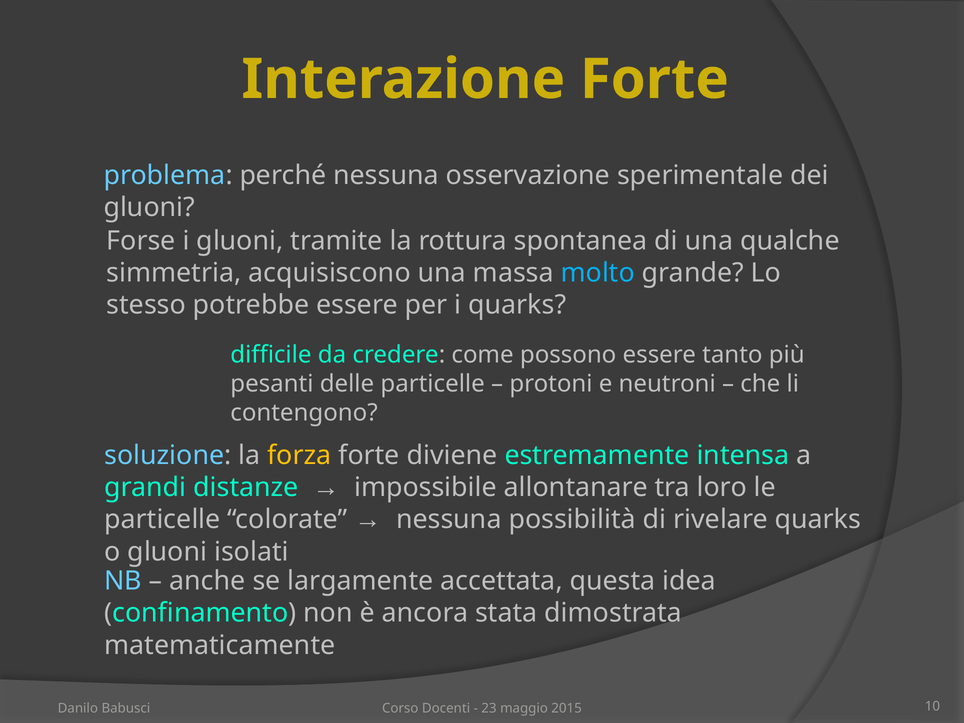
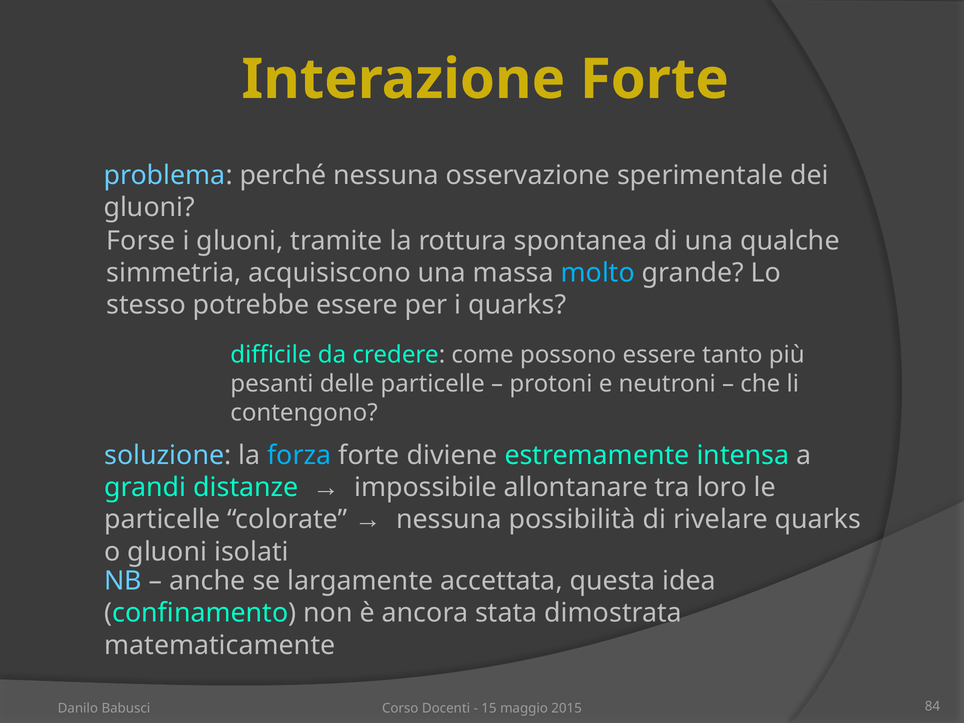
forza colour: yellow -> light blue (299, 455)
23: 23 -> 15 (489, 708)
10: 10 -> 84 (932, 706)
